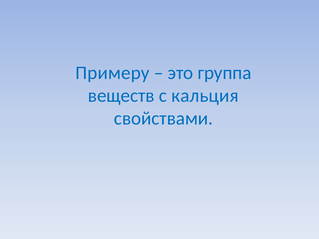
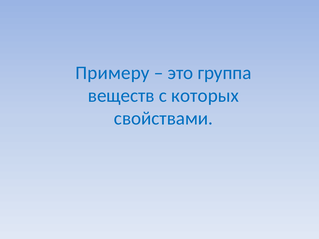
кальция: кальция -> которых (205, 96)
